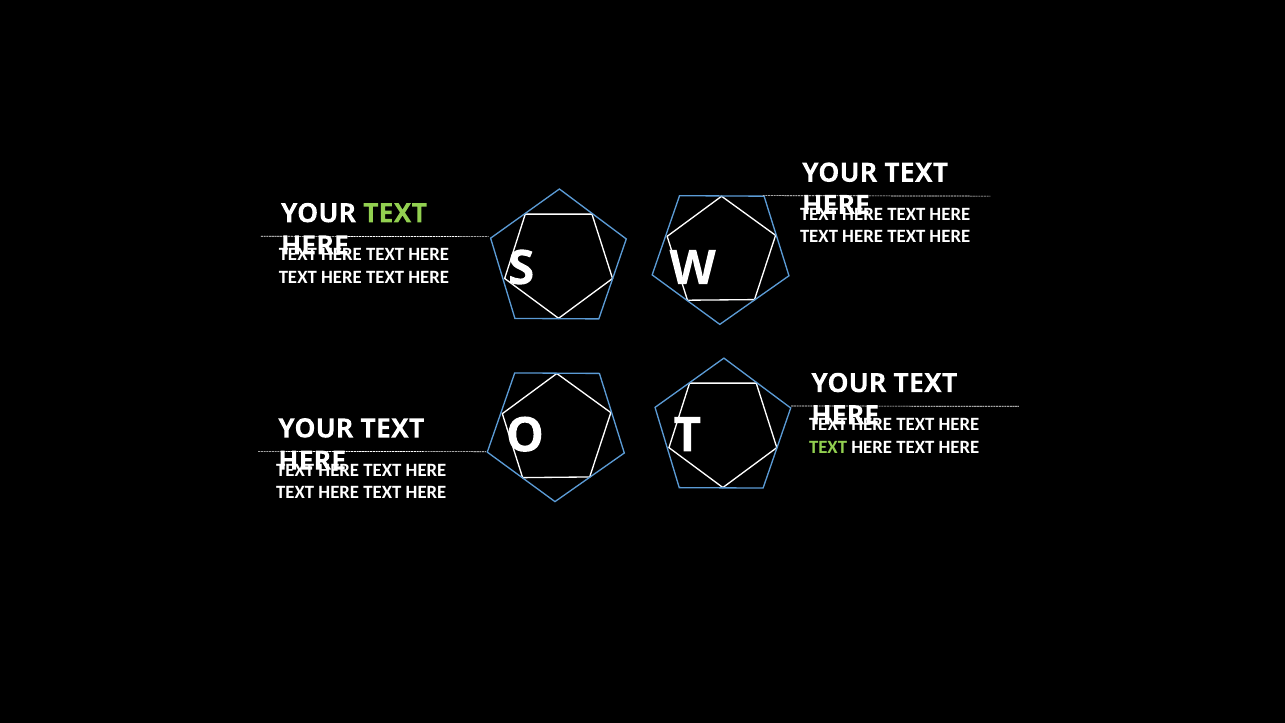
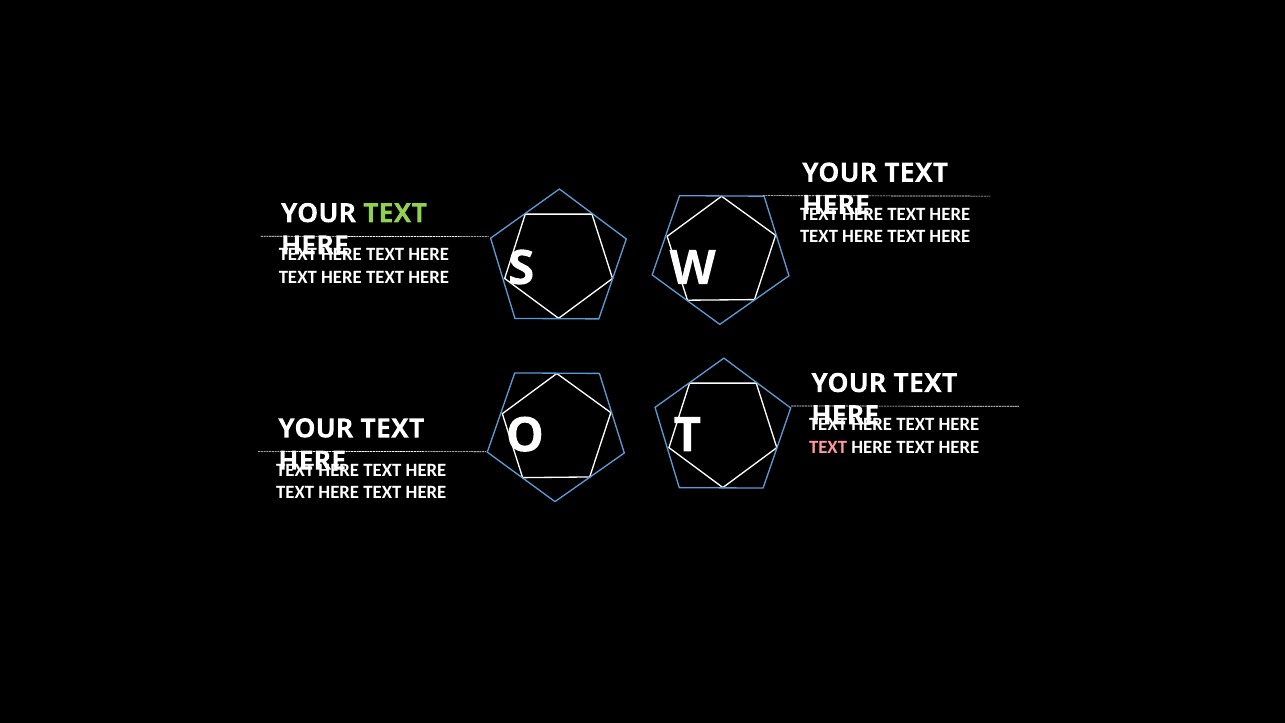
TEXT colour: light green -> pink (828, 447)
